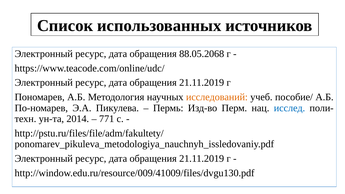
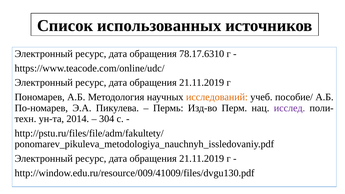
88.05.2068: 88.05.2068 -> 78.17.6310 (202, 54)
исслед colour: blue -> purple (289, 108)
771: 771 -> 304 (107, 119)
